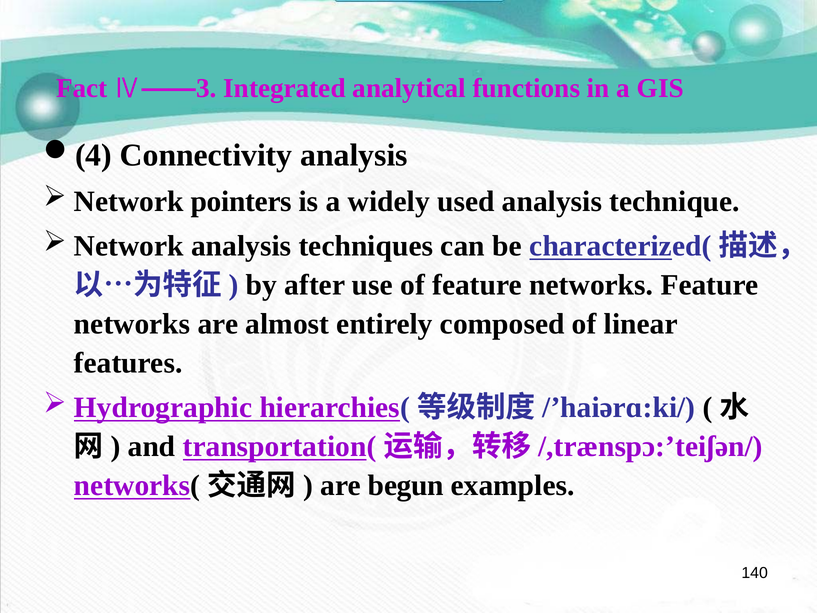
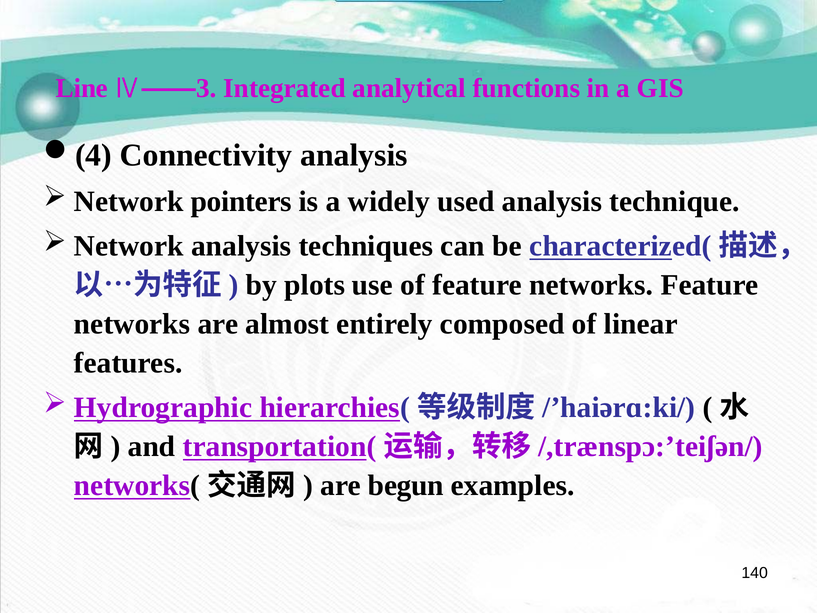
Fact: Fact -> Line (82, 88)
after: after -> plots (315, 285)
